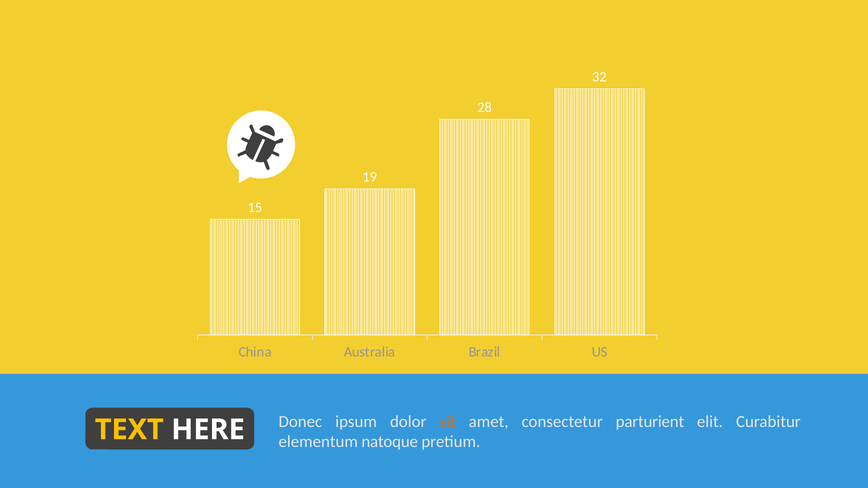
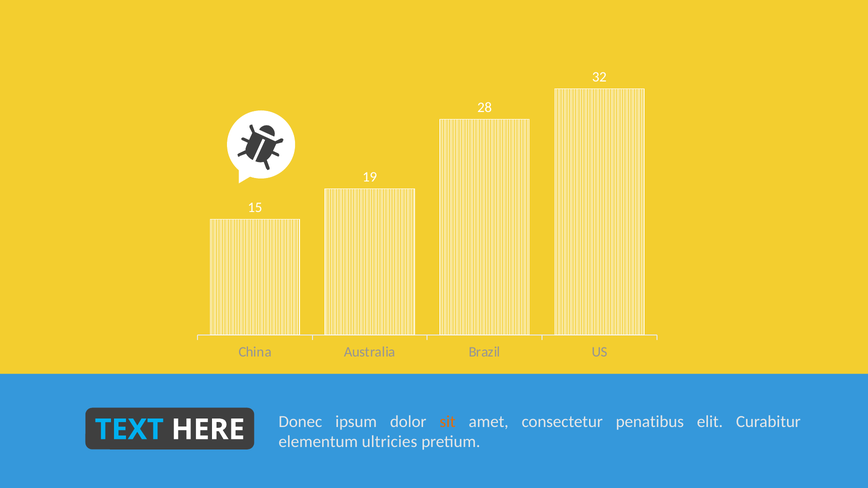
parturient: parturient -> penatibus (650, 422)
TEXT colour: yellow -> light blue (129, 430)
natoque: natoque -> ultricies (390, 442)
